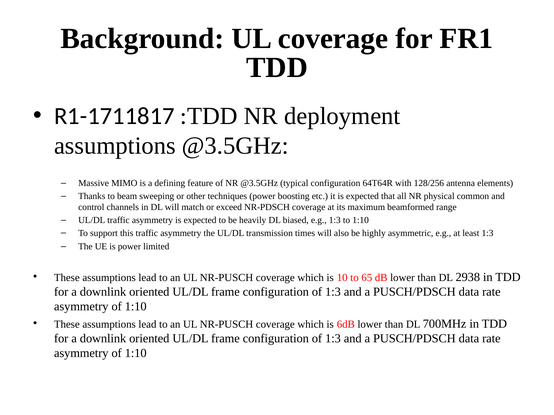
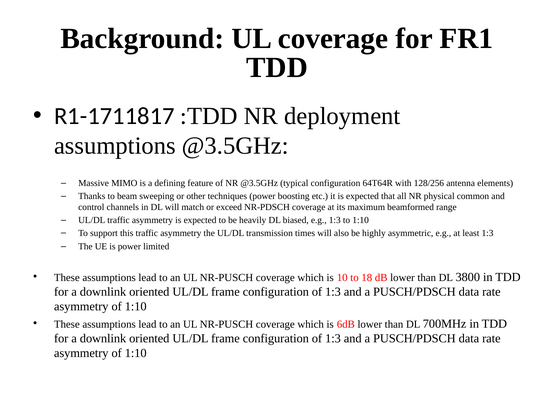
65: 65 -> 18 (367, 278)
2938: 2938 -> 3800 (468, 277)
